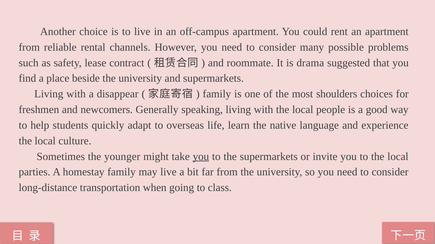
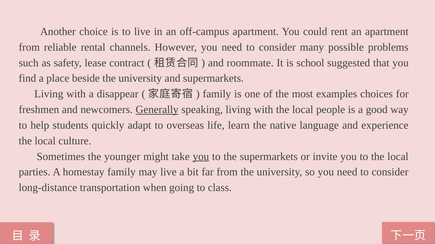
drama: drama -> school (310, 63)
shoulders: shoulders -> examples (337, 94)
Generally underline: none -> present (157, 110)
